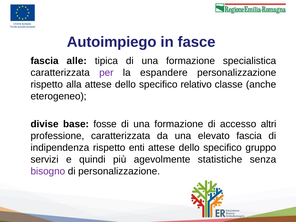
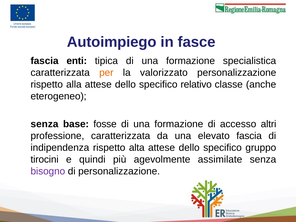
alle: alle -> enti (77, 61)
per colour: purple -> orange (106, 73)
espandere: espandere -> valorizzato (164, 73)
divise: divise -> senza (44, 124)
enti: enti -> alta (137, 148)
servizi: servizi -> tirocini (45, 159)
statistiche: statistiche -> assimilate (220, 159)
